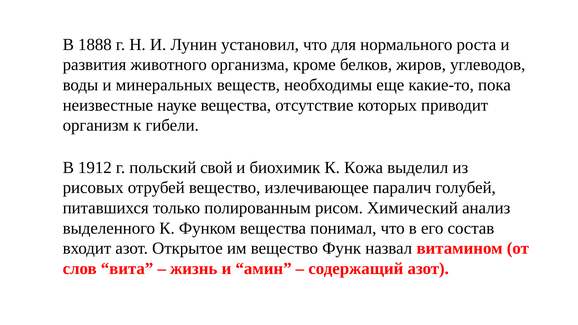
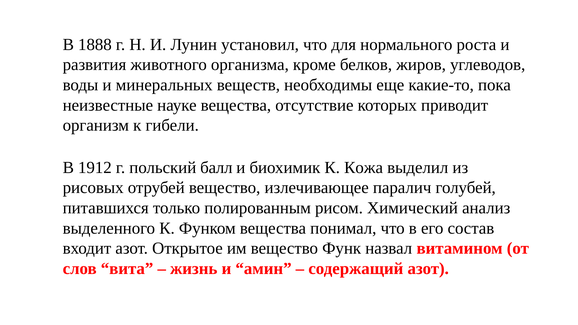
свой: свой -> балл (216, 168)
